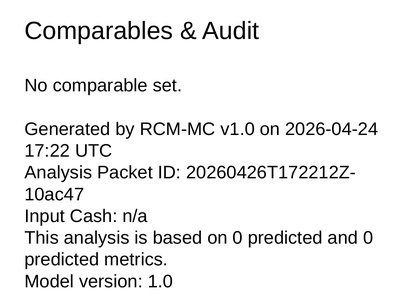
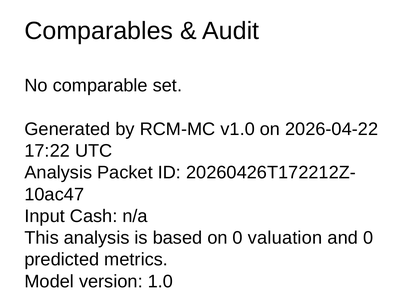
2026-04-24: 2026-04-24 -> 2026-04-22 (332, 129)
on 0 predicted: predicted -> valuation (285, 238)
